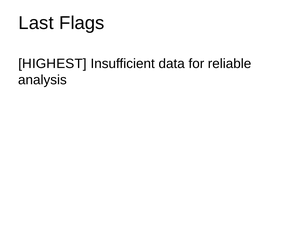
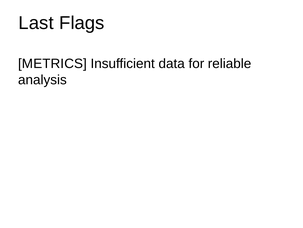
HIGHEST: HIGHEST -> METRICS (52, 64)
